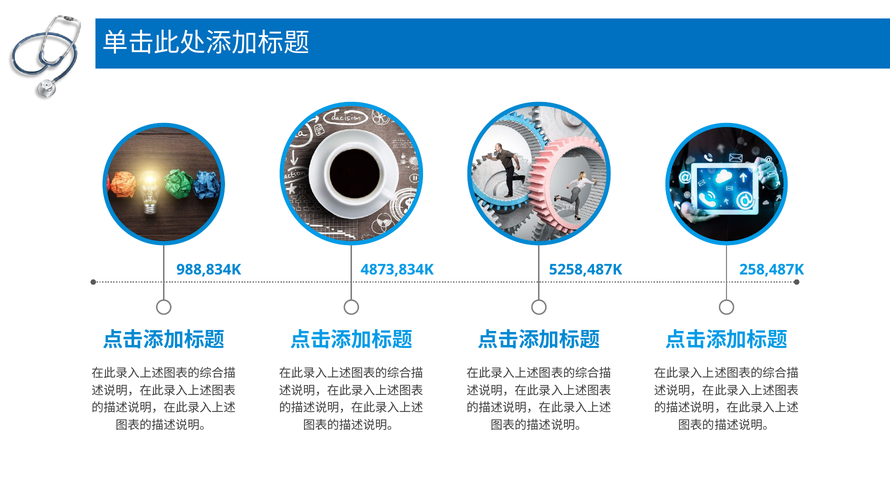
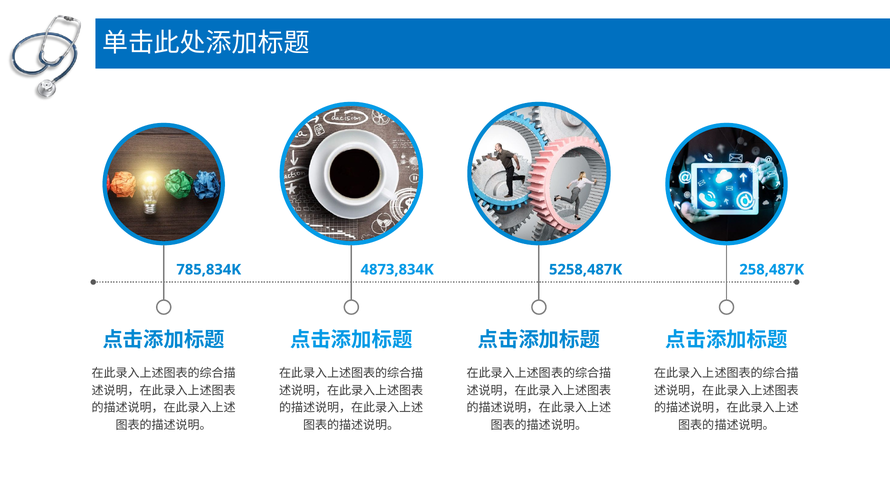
988,834K: 988,834K -> 785,834K (209, 269)
